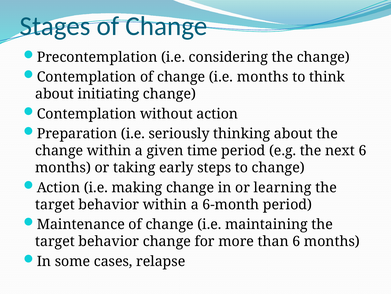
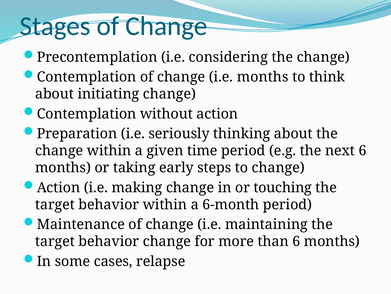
learning: learning -> touching (283, 187)
